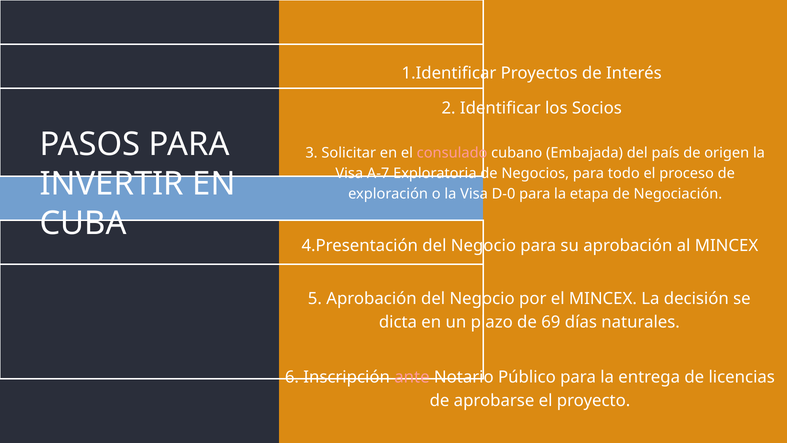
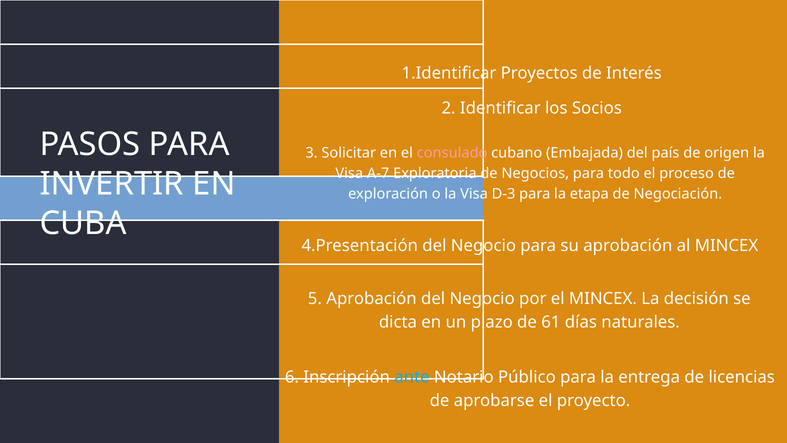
D-0: D-0 -> D-3 (504, 194)
69: 69 -> 61 (551, 322)
ante colour: pink -> light blue (412, 377)
